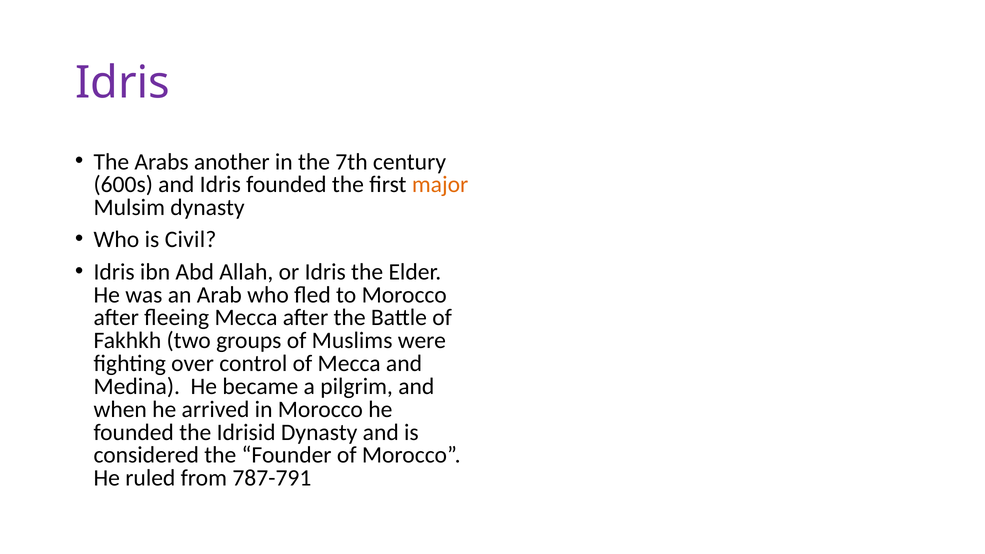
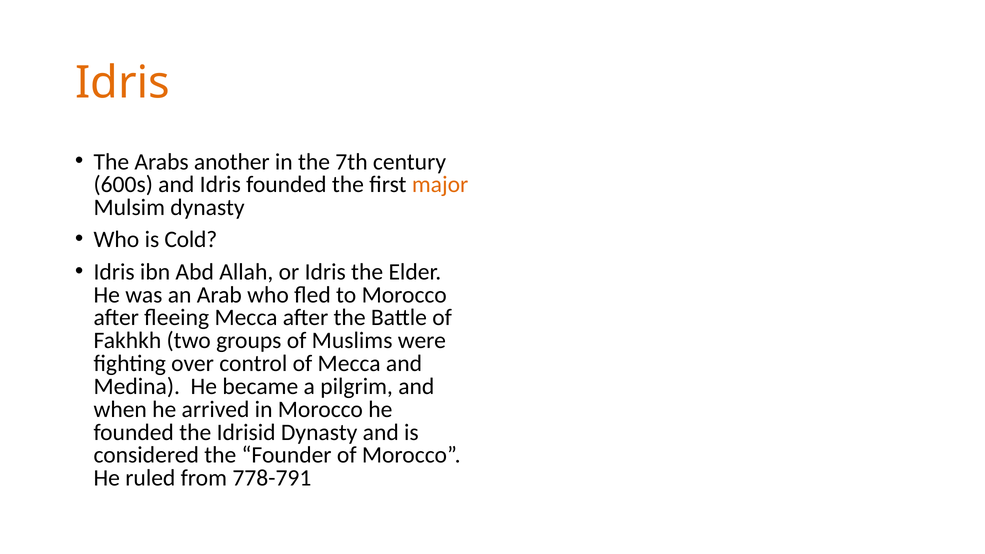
Idris colour: purple -> orange (123, 83)
Civil: Civil -> Cold (191, 240)
787-791: 787-791 -> 778-791 (272, 478)
